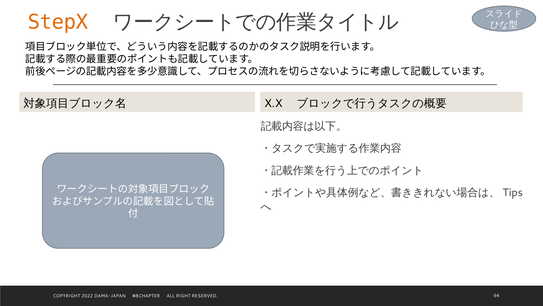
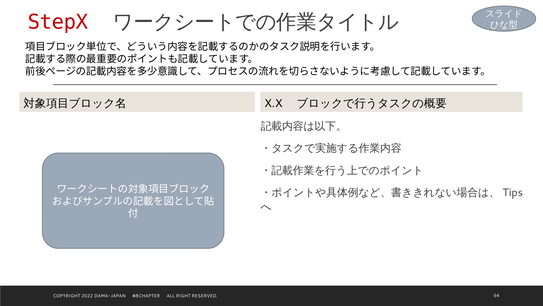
StepX colour: orange -> red (58, 22)
